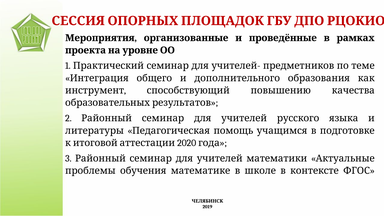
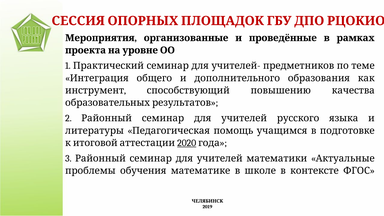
2020 underline: none -> present (187, 143)
